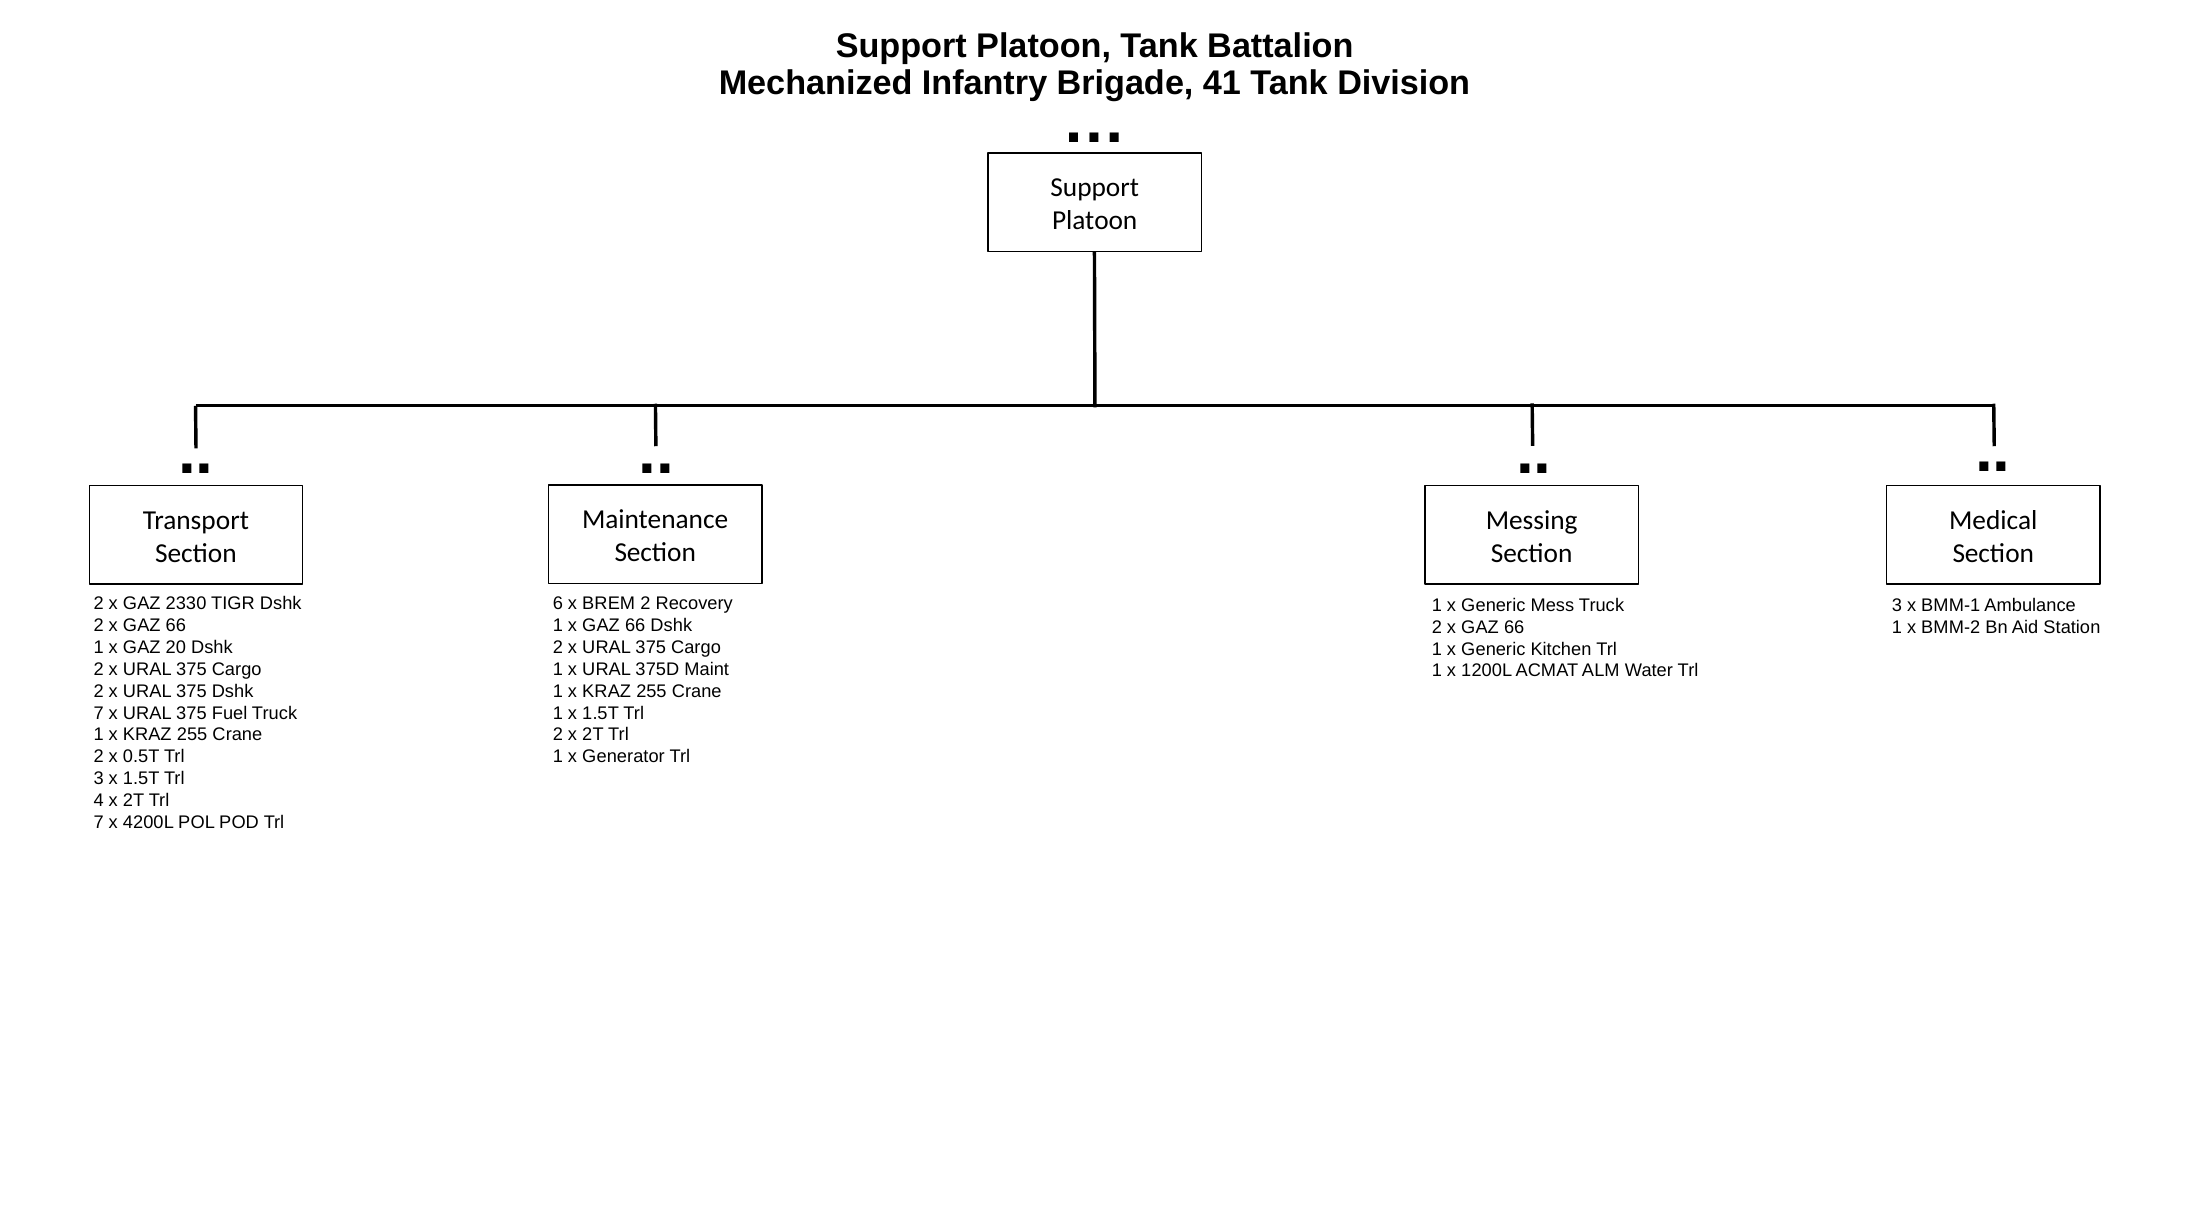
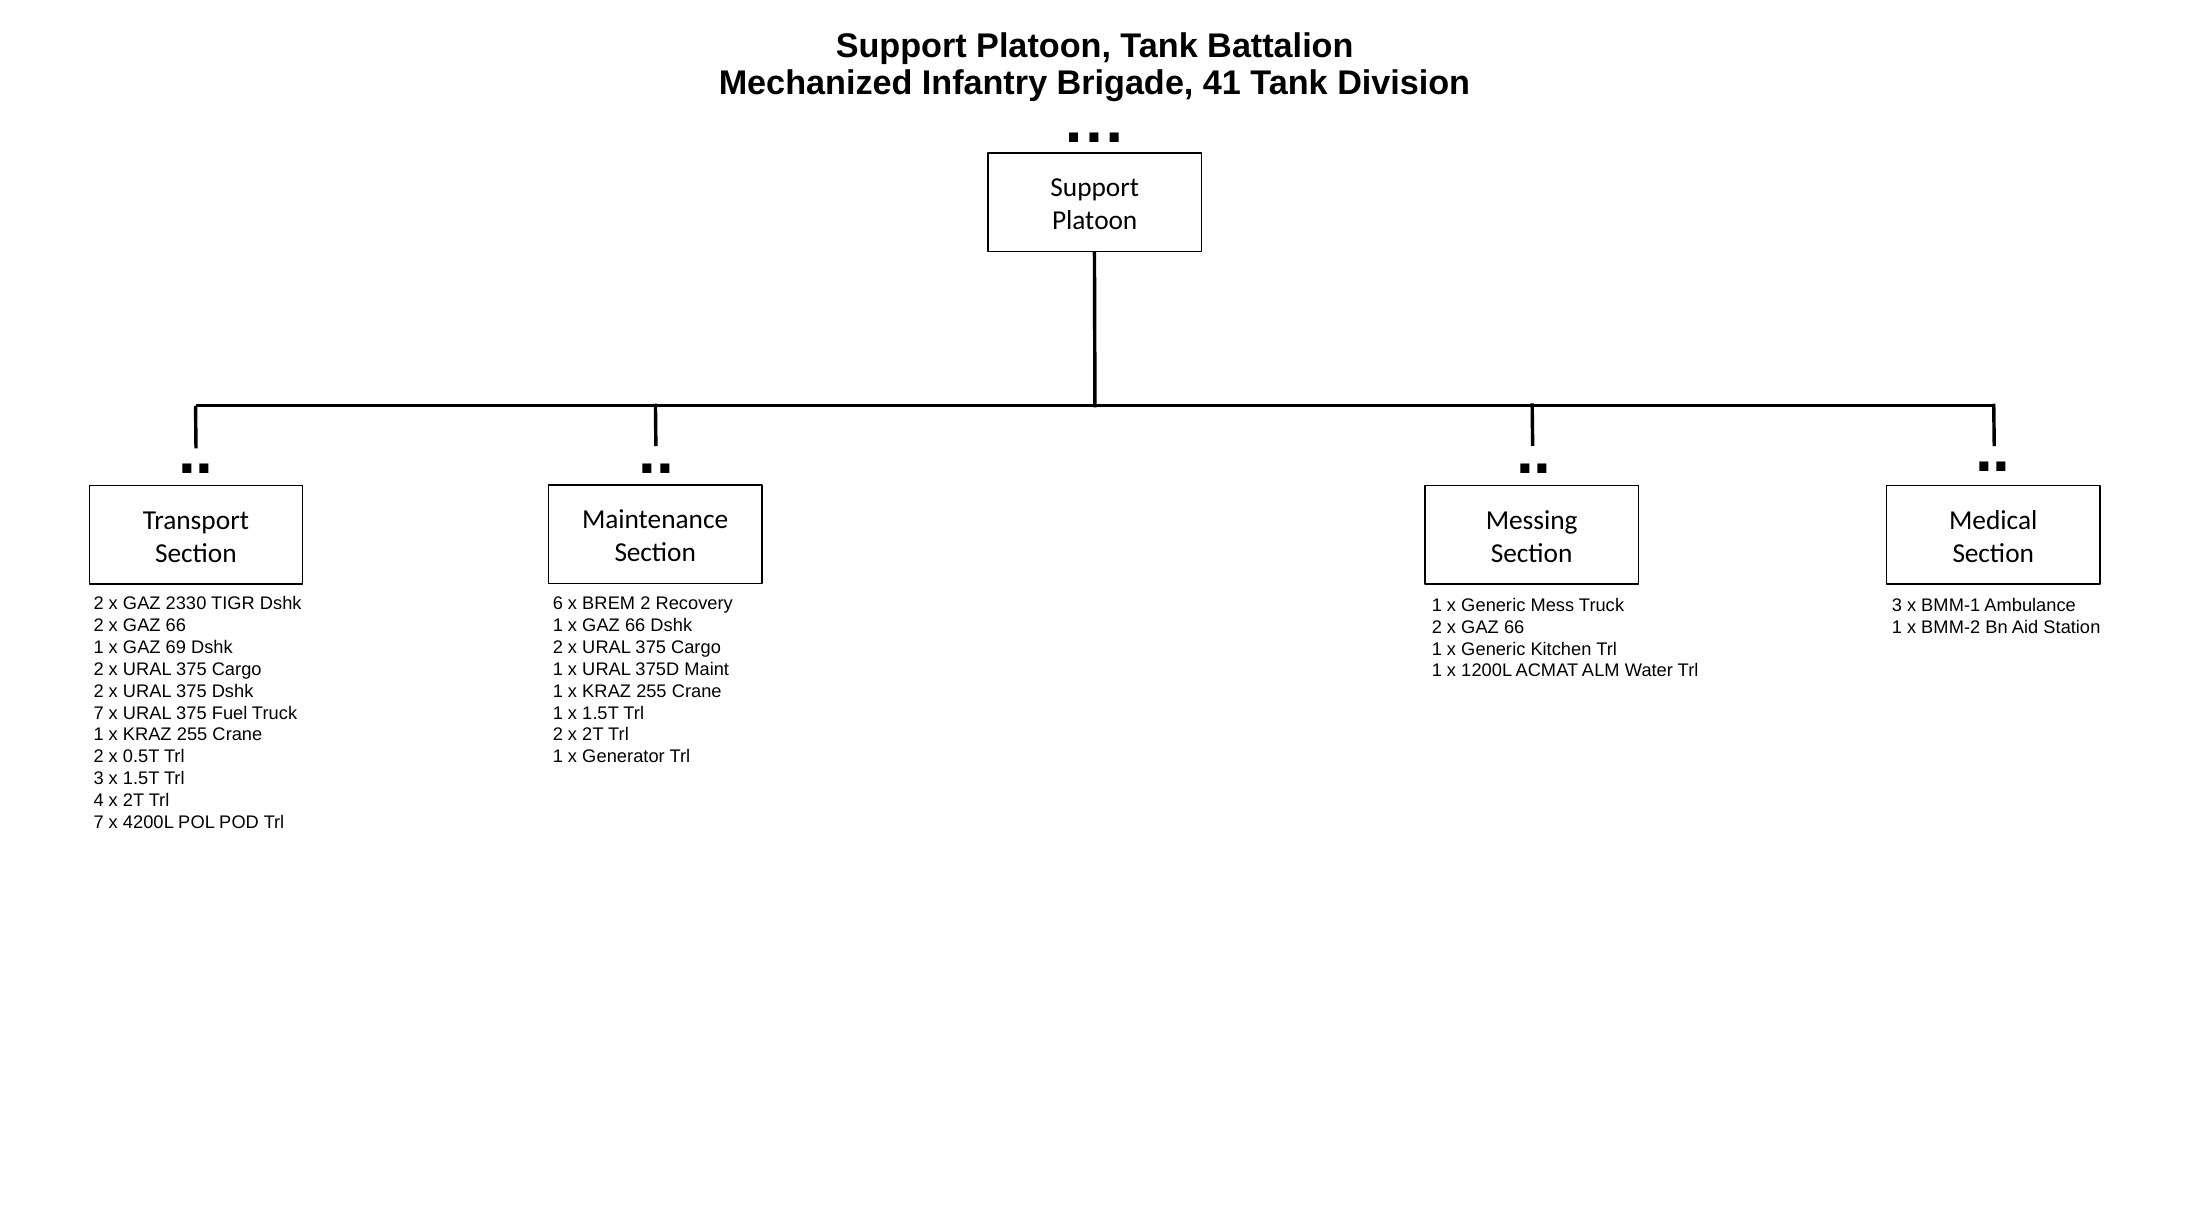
20: 20 -> 69 (176, 647)
